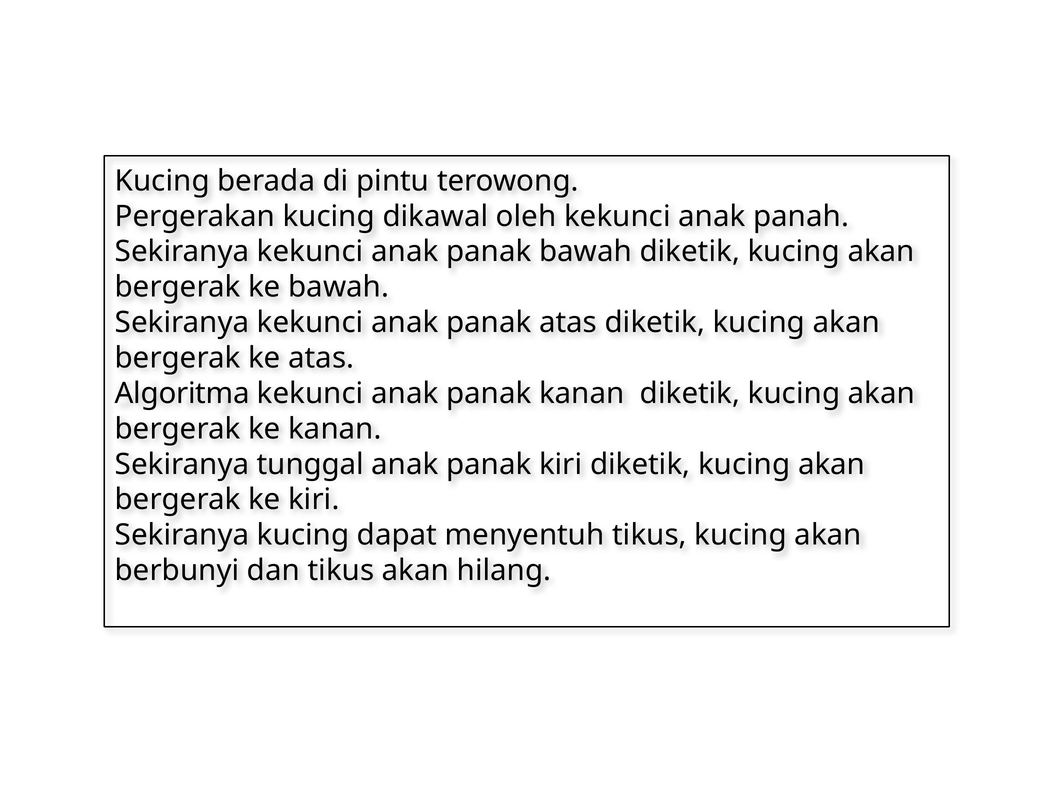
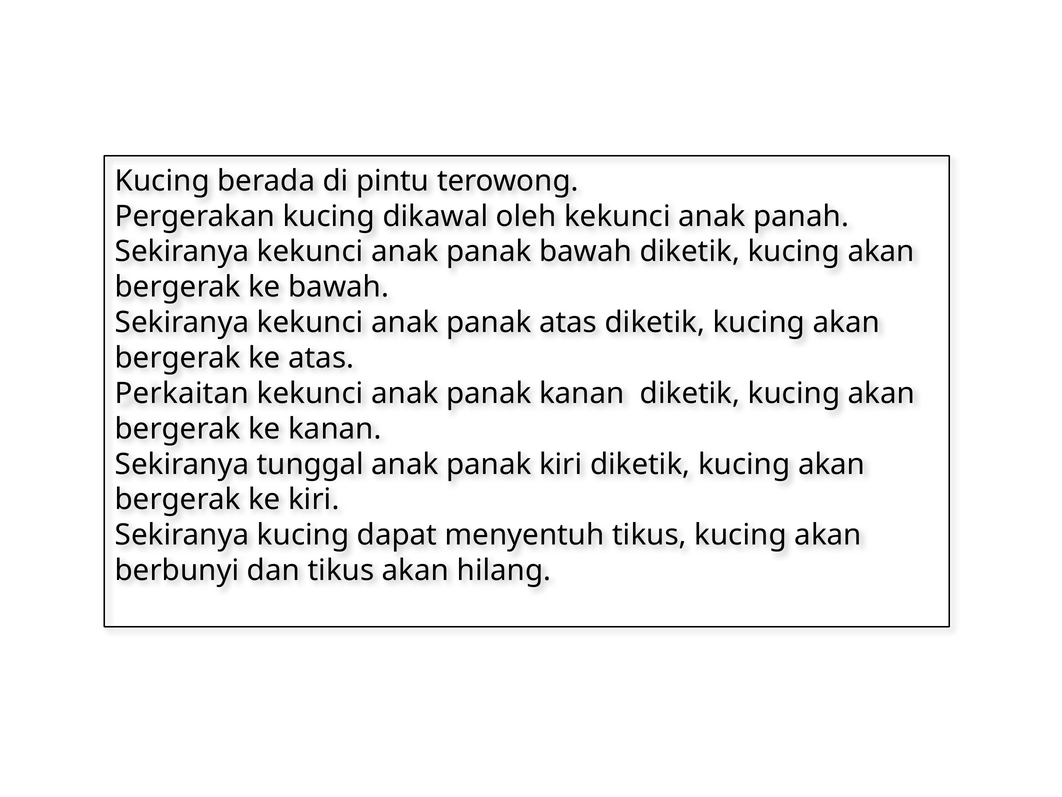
Algoritma: Algoritma -> Perkaitan (182, 393)
